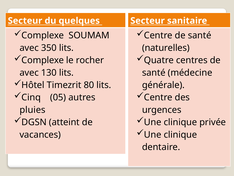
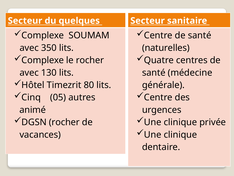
pluies: pluies -> animé (33, 110)
DGSN atteint: atteint -> rocher (64, 122)
